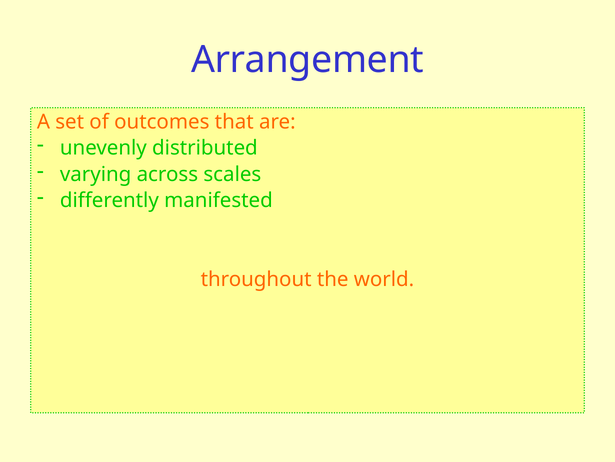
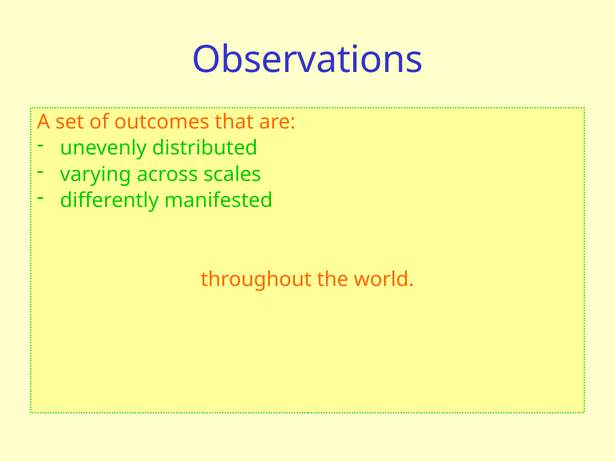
Arrangement: Arrangement -> Observations (307, 60)
